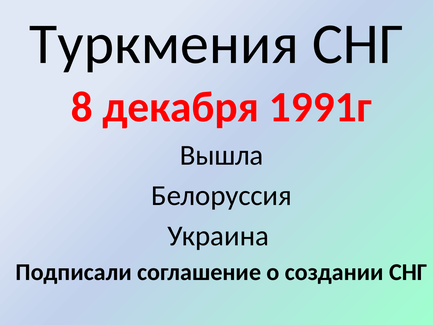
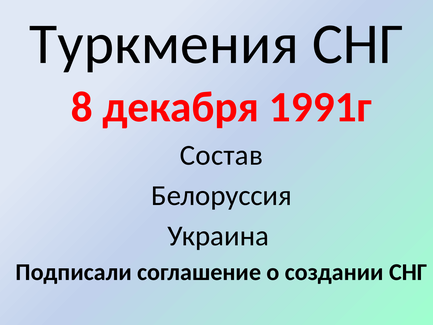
Вышла: Вышла -> Состав (221, 155)
